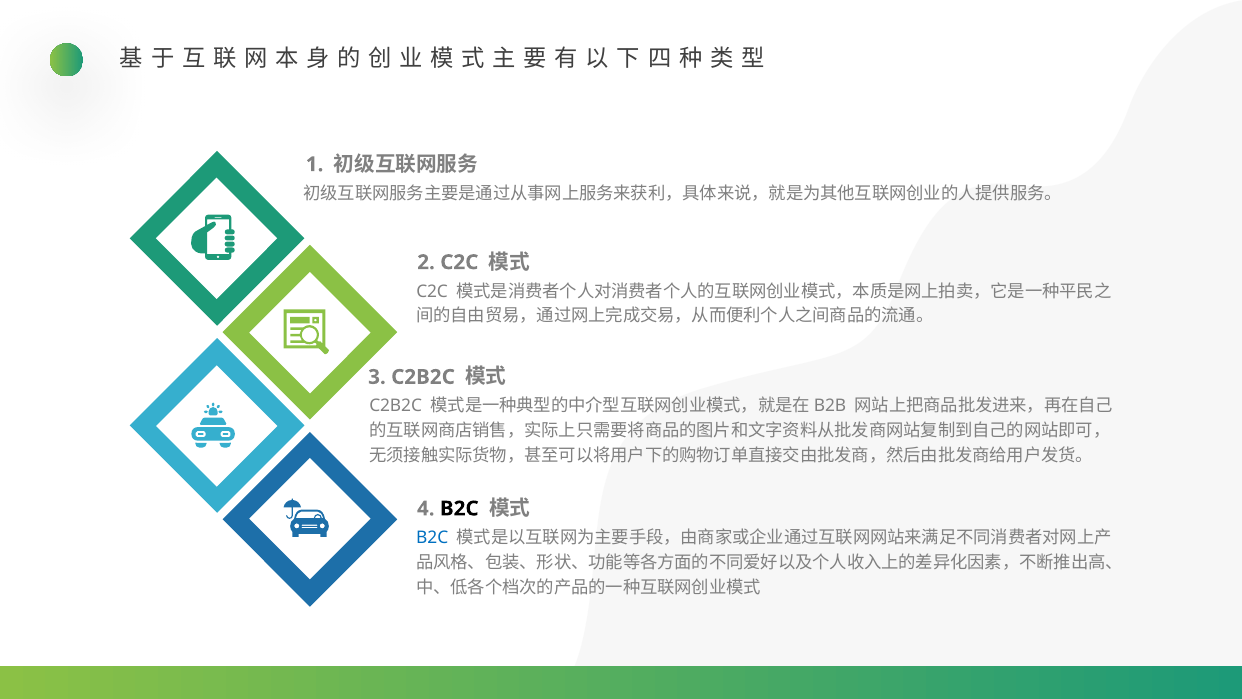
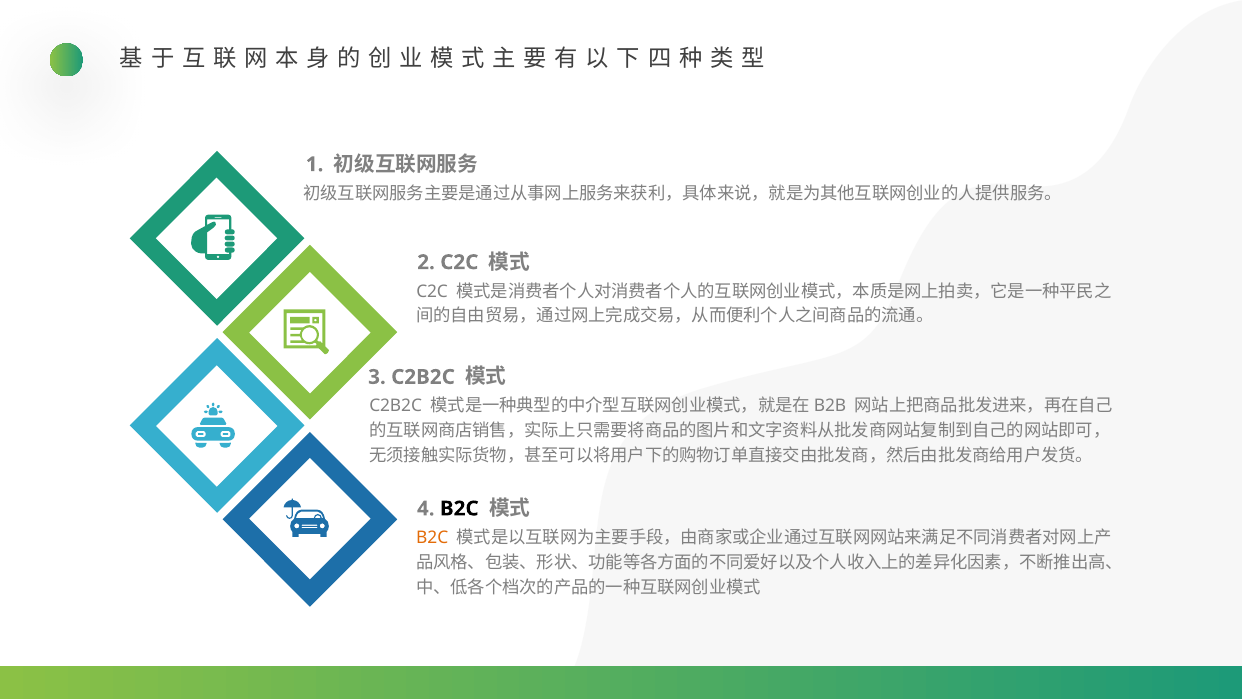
B2C colour: blue -> orange (432, 537)
